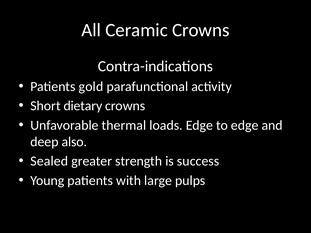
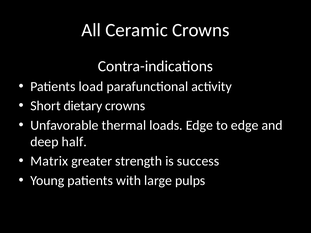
gold: gold -> load (91, 87)
also: also -> half (74, 142)
Sealed: Sealed -> Matrix (49, 161)
